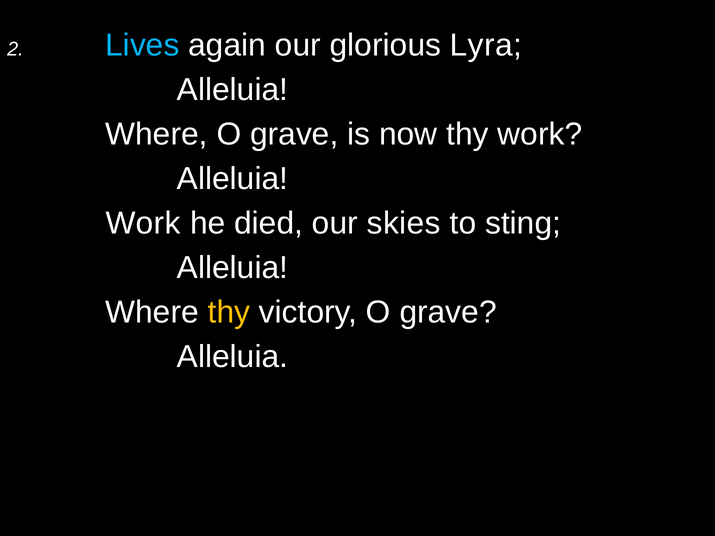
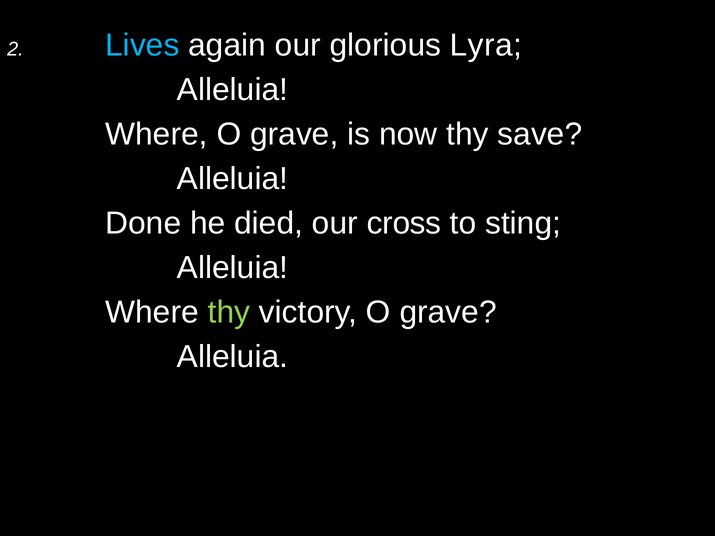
thy work: work -> save (540, 134)
Work: Work -> Done (143, 223)
skies: skies -> cross (404, 223)
thy colour: yellow -> light green (229, 312)
